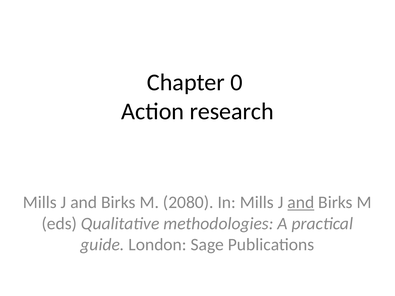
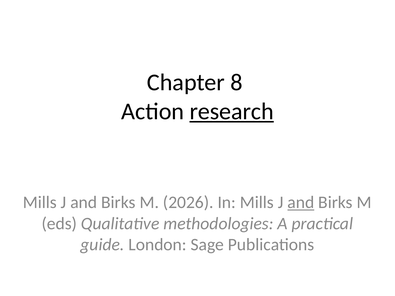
0: 0 -> 8 (236, 83)
research underline: none -> present (232, 112)
2080: 2080 -> 2026 (188, 203)
